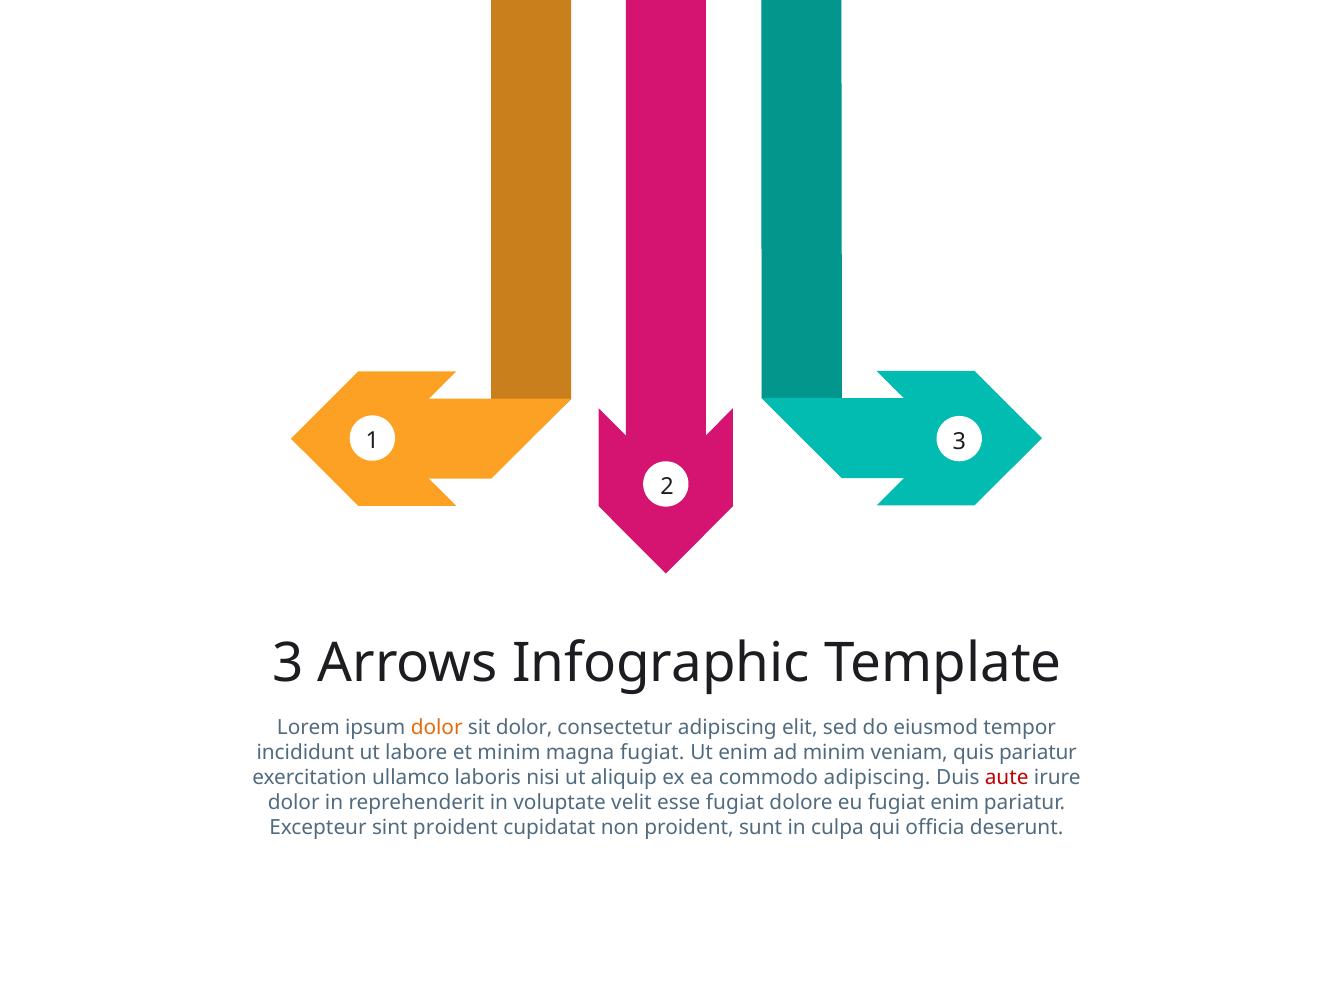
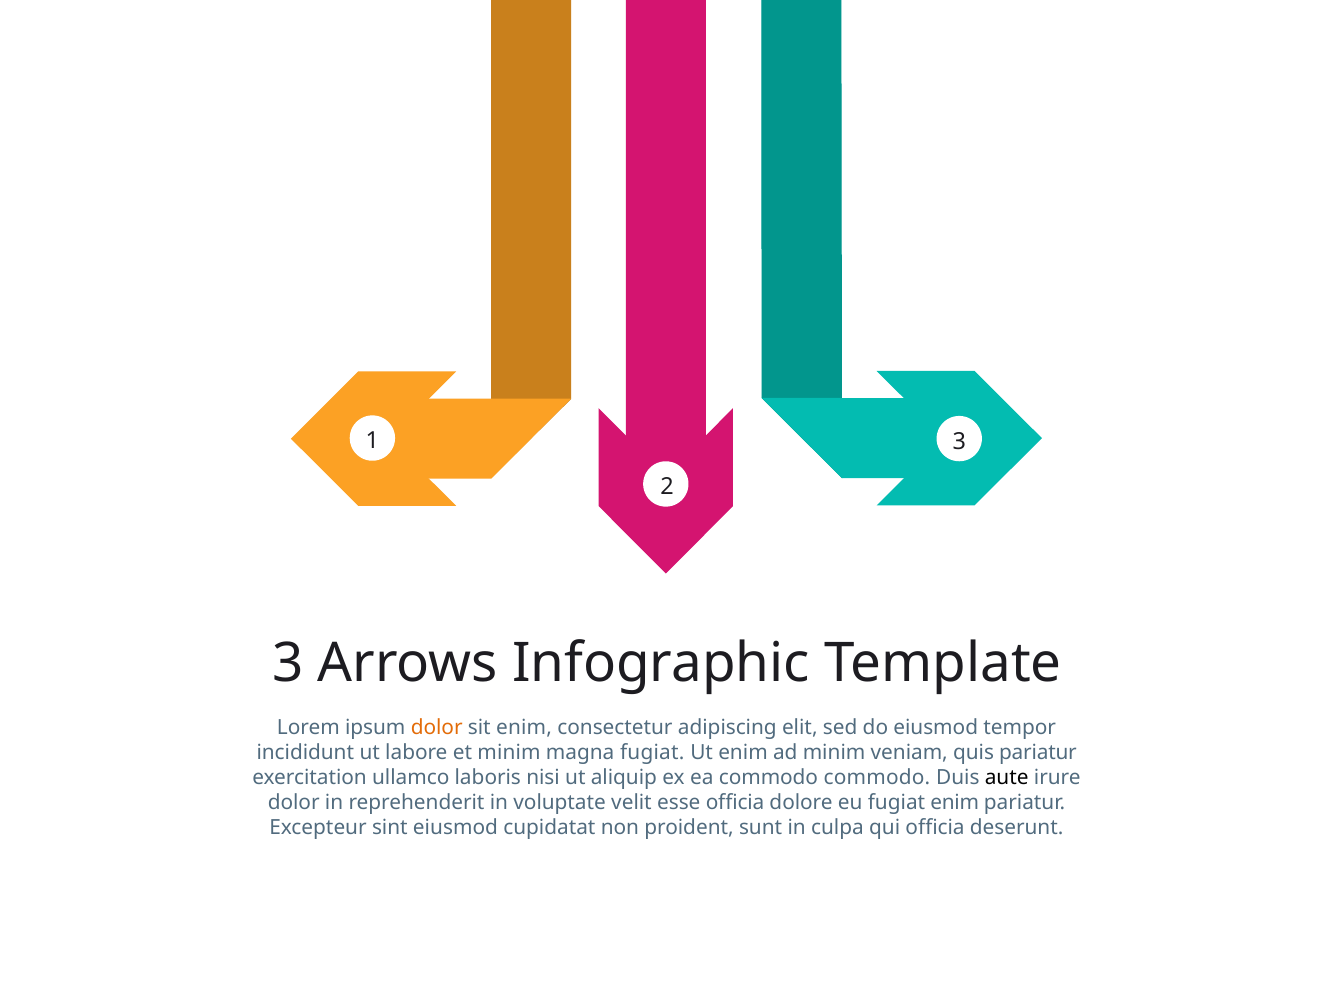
sit dolor: dolor -> enim (524, 727)
commodo adipiscing: adipiscing -> commodo (877, 777)
aute colour: red -> black (1007, 777)
esse fugiat: fugiat -> officia (735, 802)
sint proident: proident -> eiusmod (455, 827)
